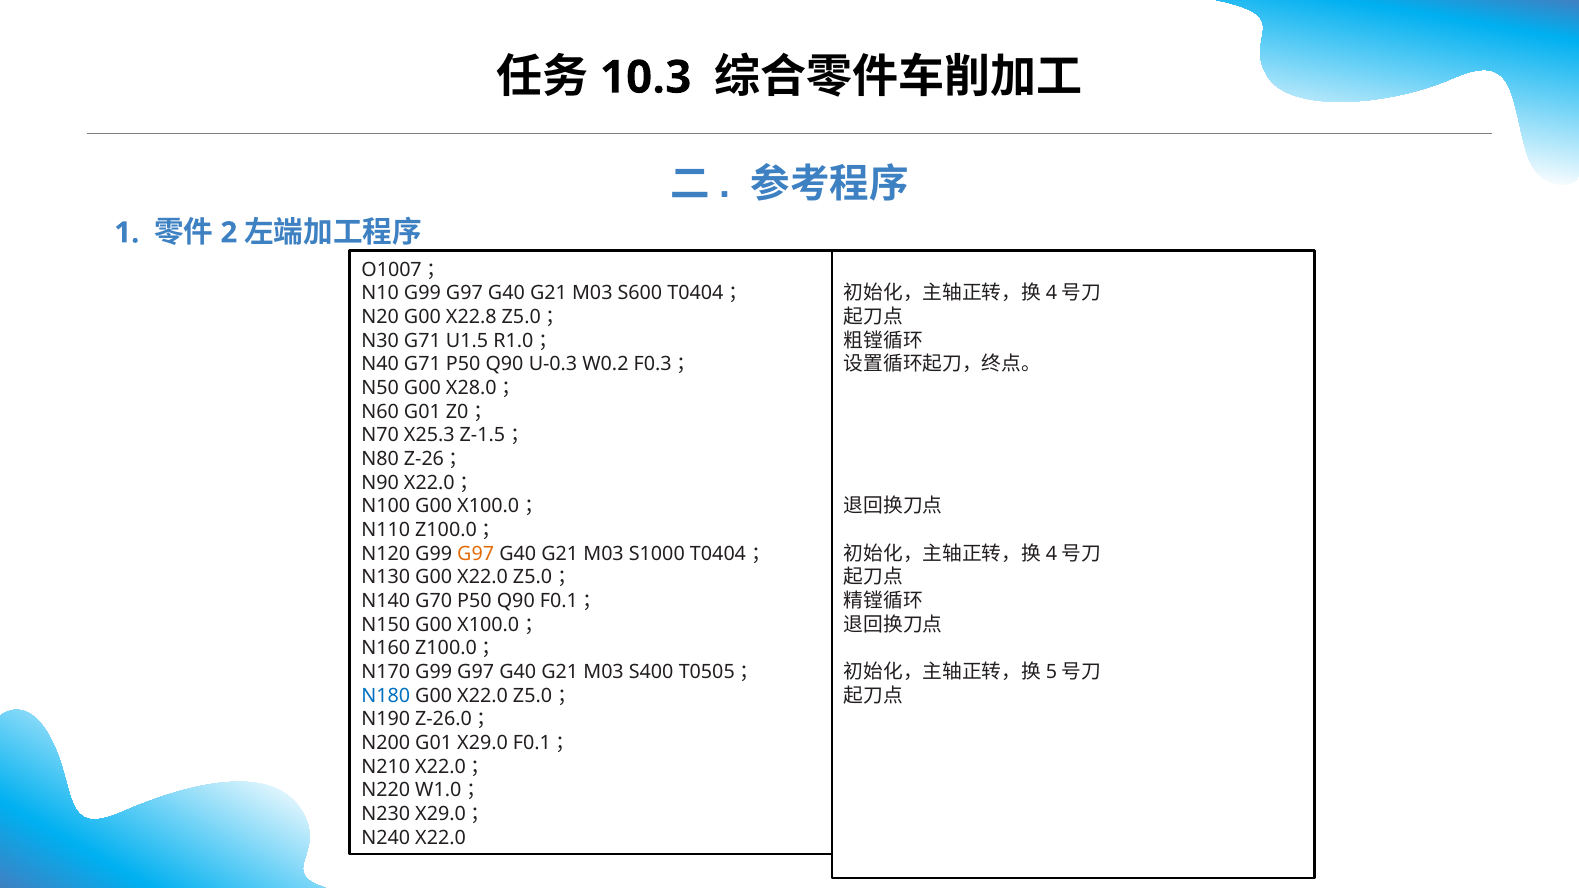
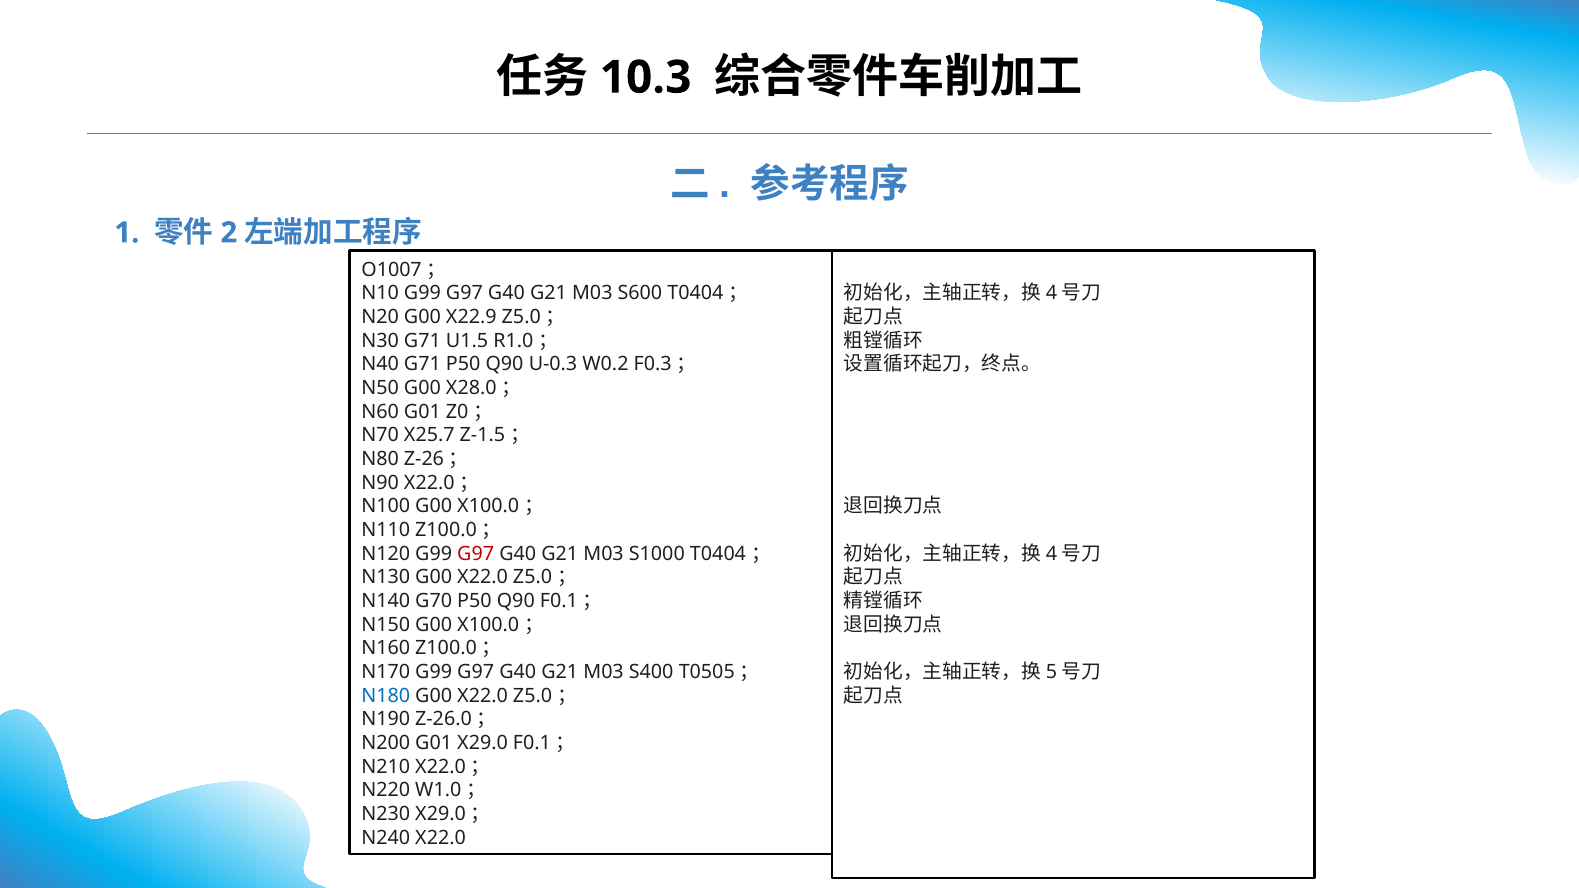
X22.8: X22.8 -> X22.9 (471, 317)
X25.3: X25.3 -> X25.7 (429, 435)
G97 colour: orange -> red (476, 554)
